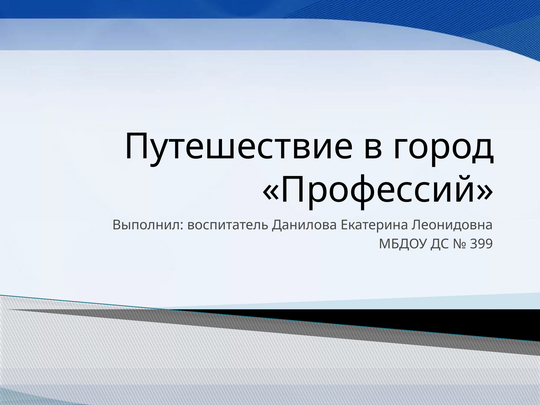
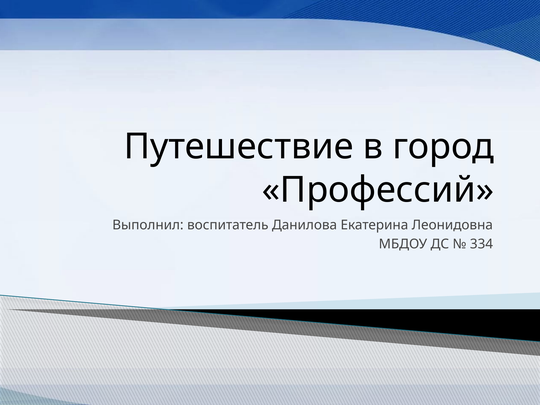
399: 399 -> 334 (481, 244)
